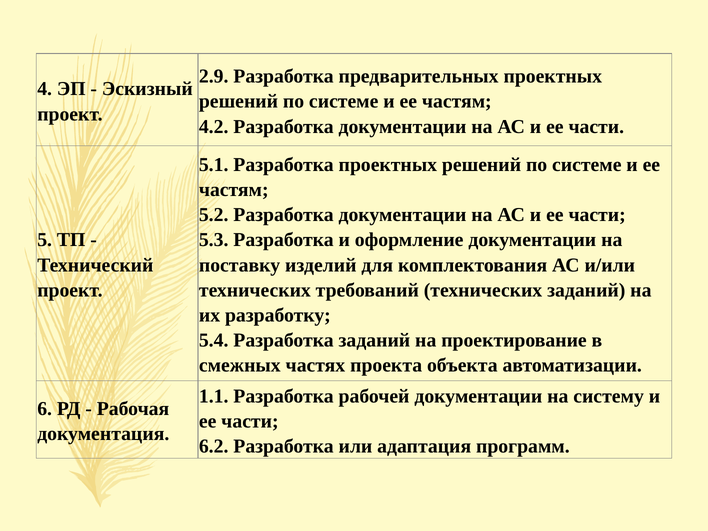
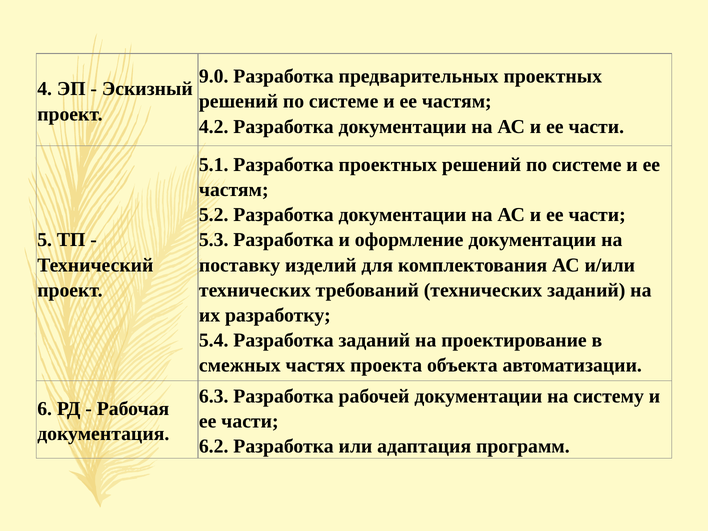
2.9: 2.9 -> 9.0 (214, 76)
1.1: 1.1 -> 6.3 (214, 396)
